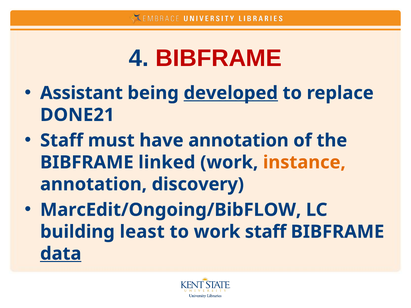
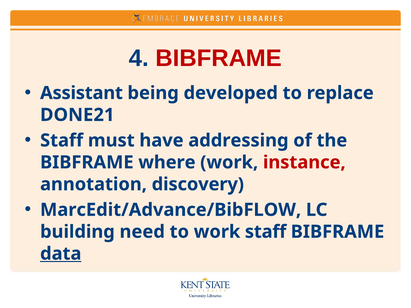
developed underline: present -> none (231, 93)
have annotation: annotation -> addressing (238, 141)
linked: linked -> where (167, 162)
instance colour: orange -> red (304, 162)
MarcEdit/Ongoing/BibFLOW: MarcEdit/Ongoing/BibFLOW -> MarcEdit/Advance/BibFLOW (171, 210)
least: least -> need (142, 232)
